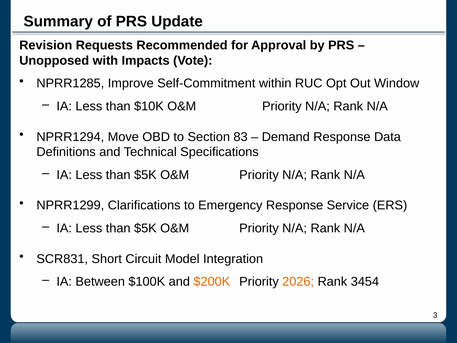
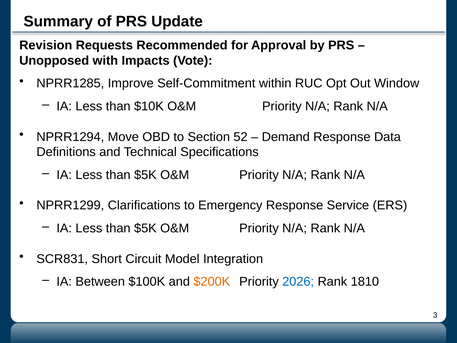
83: 83 -> 52 (241, 137)
2026 colour: orange -> blue (298, 282)
3454: 3454 -> 1810 (365, 282)
